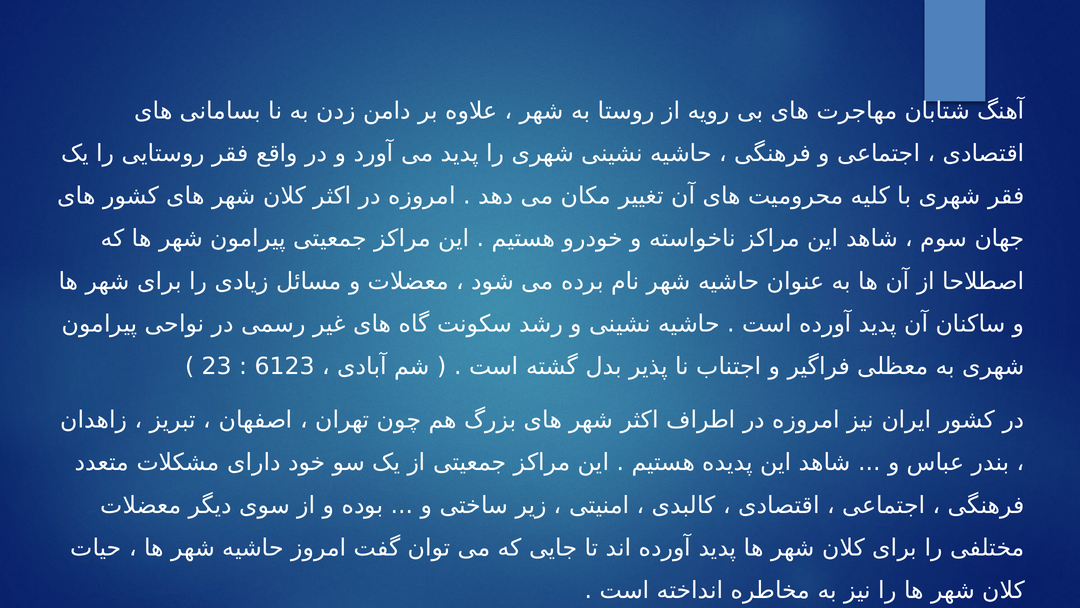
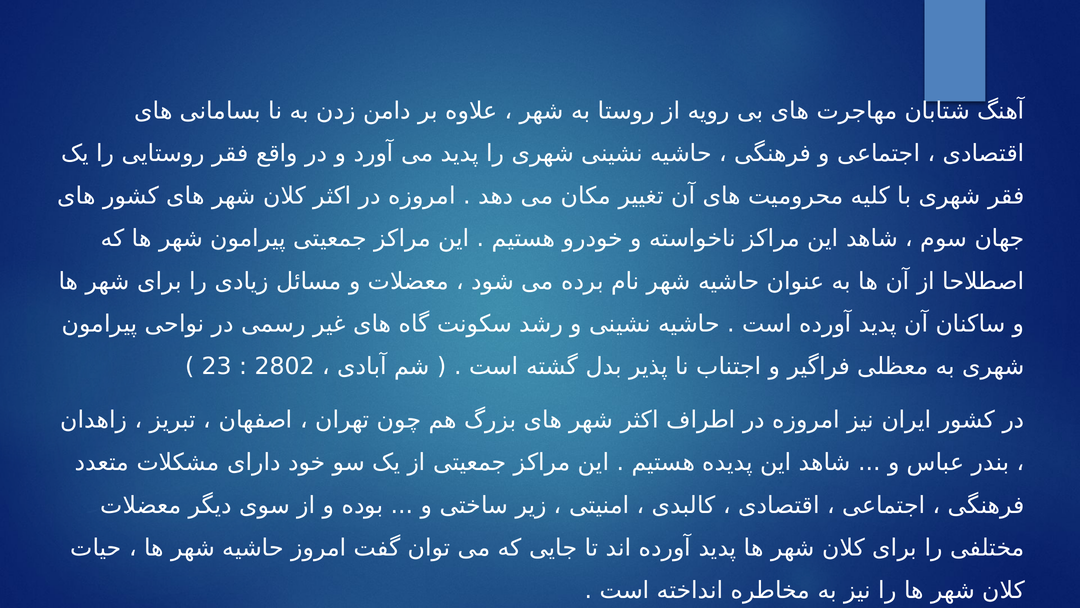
6123: 6123 -> 2802 (285, 366)
